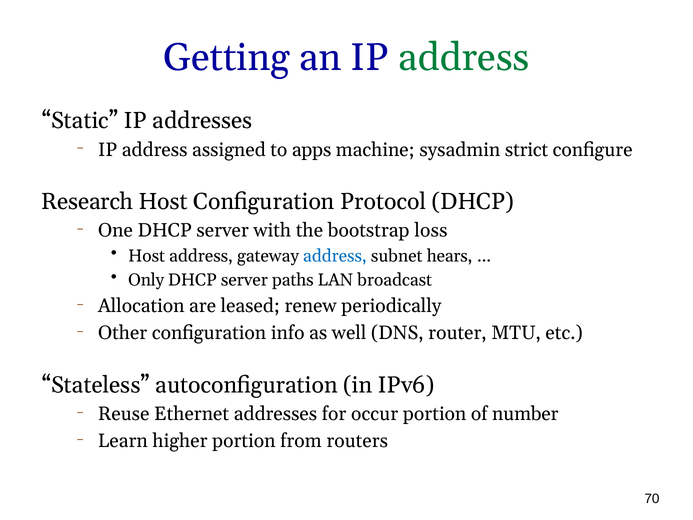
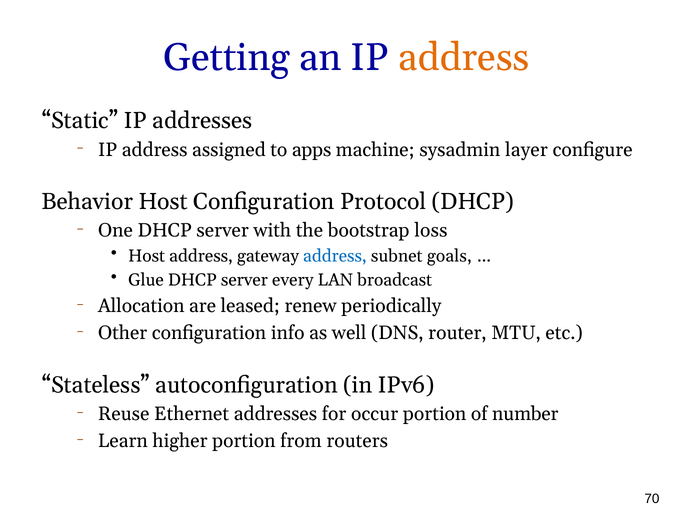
address colour: green -> orange (464, 58)
strict: strict -> layer (526, 150)
Research: Research -> Behavior (87, 201)
hears: hears -> goals (449, 256)
Only: Only -> Glue (146, 280)
paths: paths -> every (293, 280)
